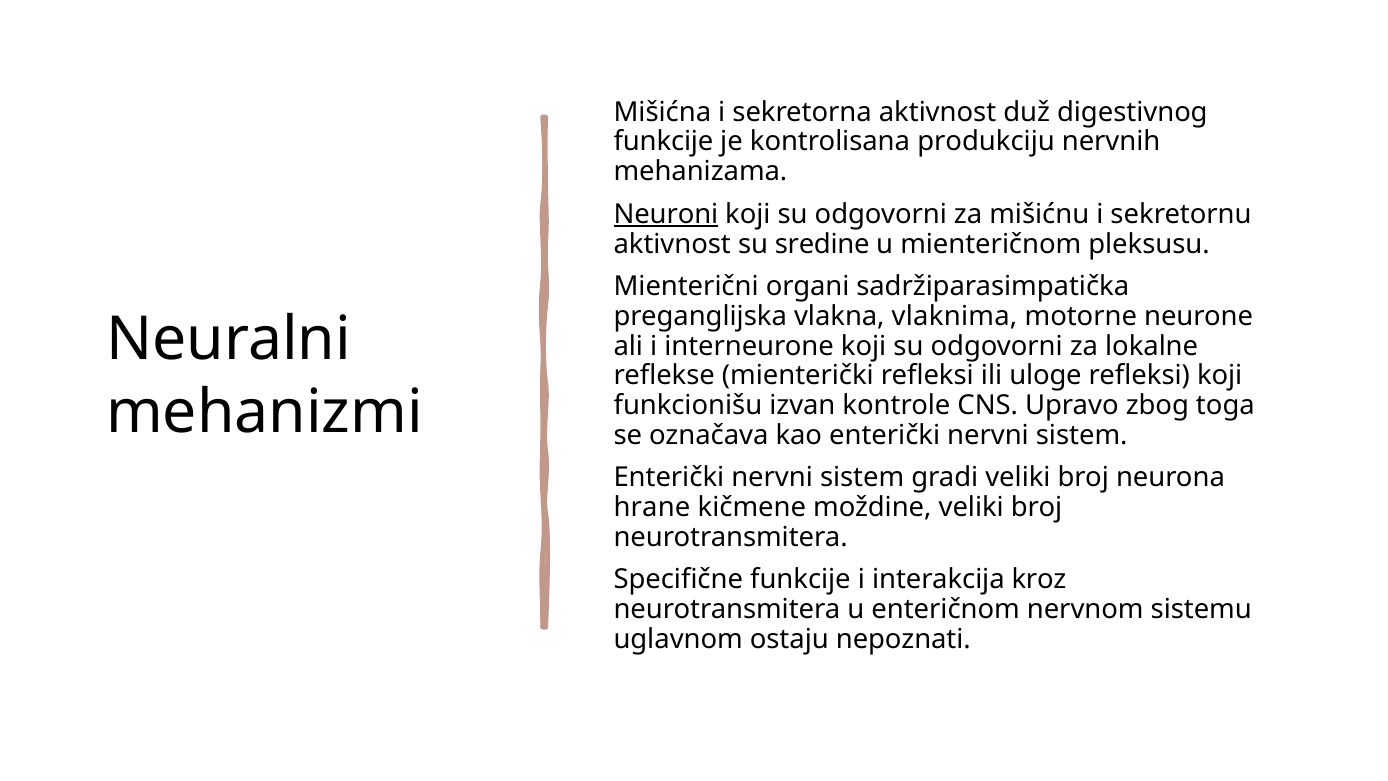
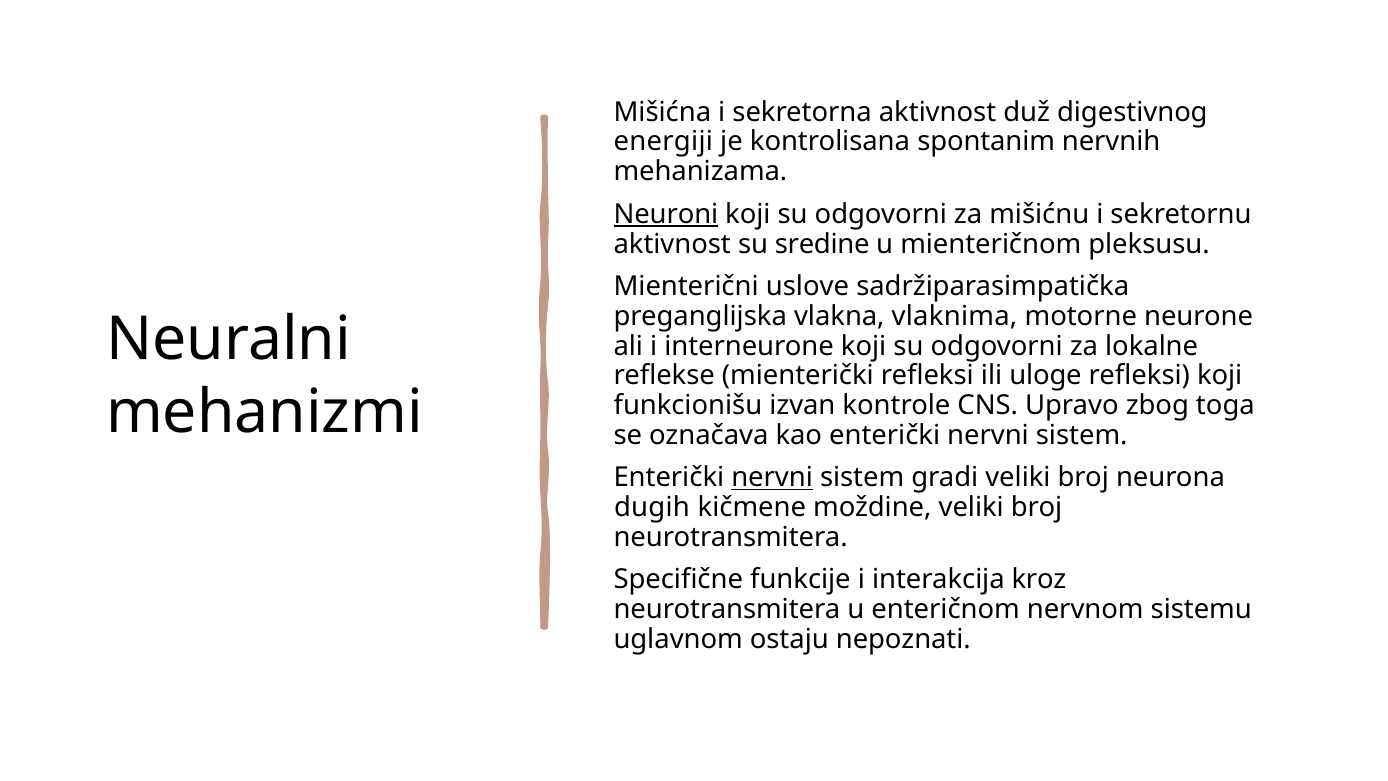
funkcije: funkcije -> energiji (663, 142)
produkciju: produkciju -> spontanim (986, 142)
organi: organi -> uslove (807, 287)
nervni underline: none -> present (772, 478)
hrane: hrane -> dugih (652, 507)
